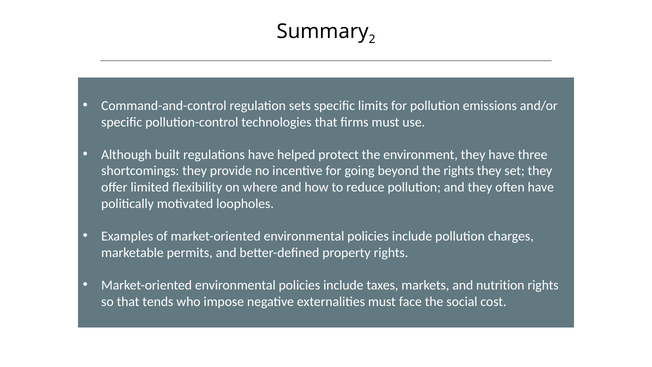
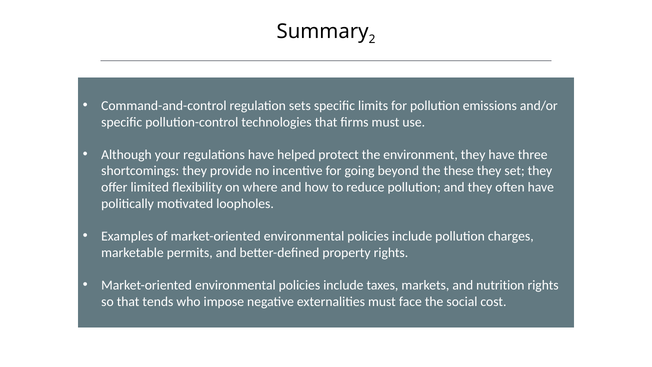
built: built -> your (167, 155)
the rights: rights -> these (459, 171)
